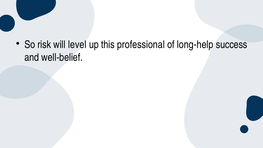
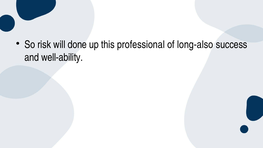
level: level -> done (77, 45)
long-help: long-help -> long-also (195, 45)
well-belief: well-belief -> well-ability (62, 57)
